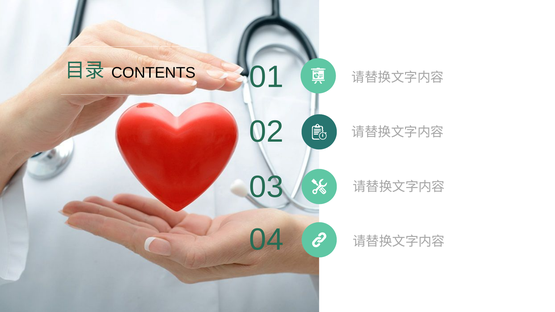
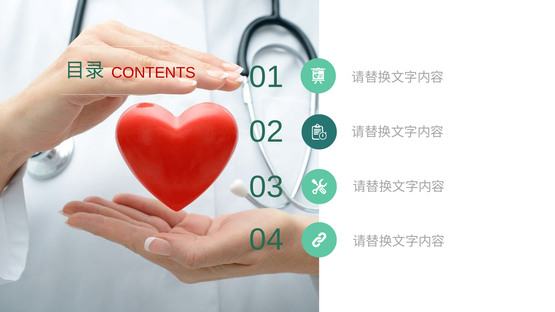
CONTENTS colour: black -> red (153, 73)
